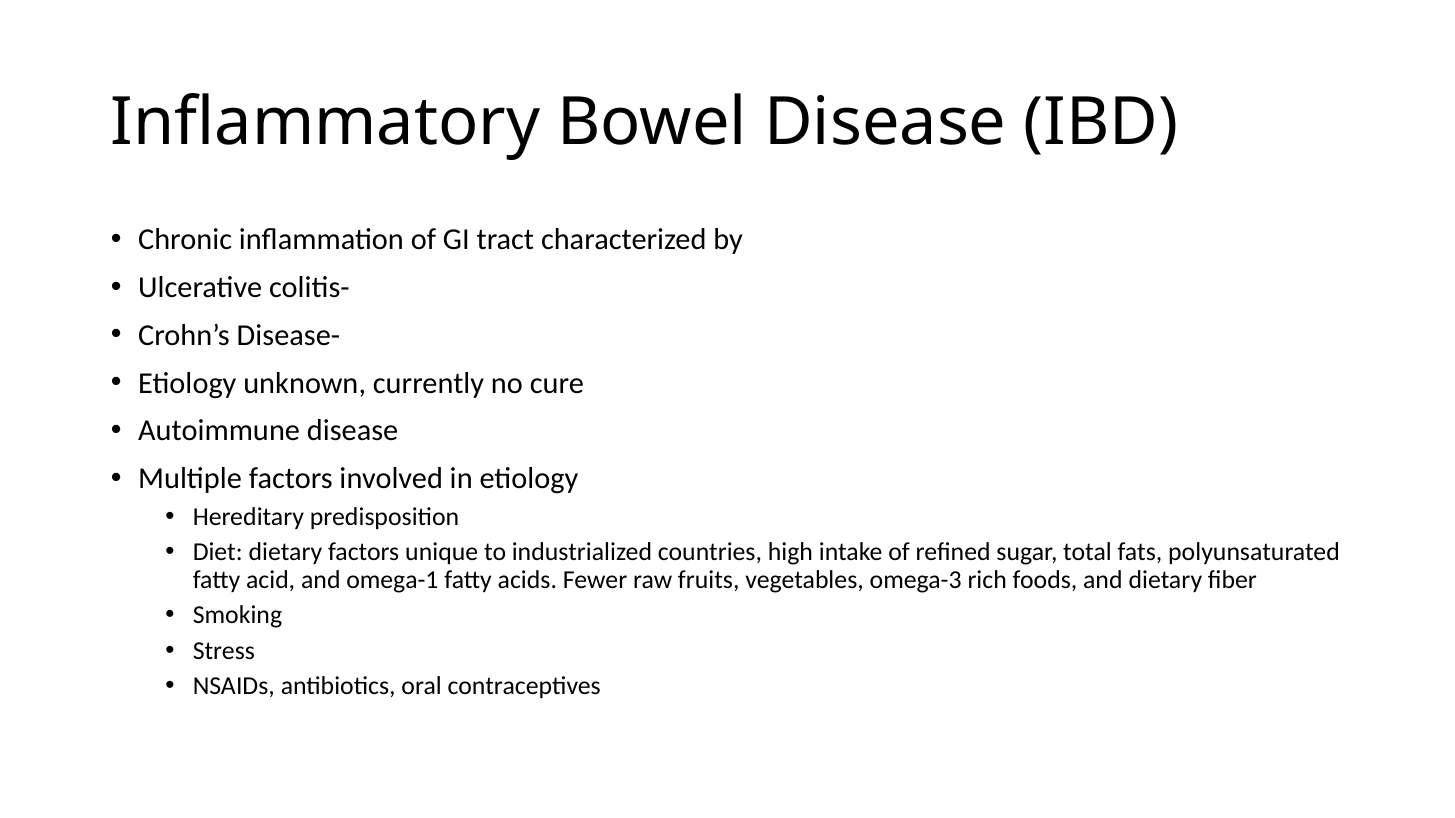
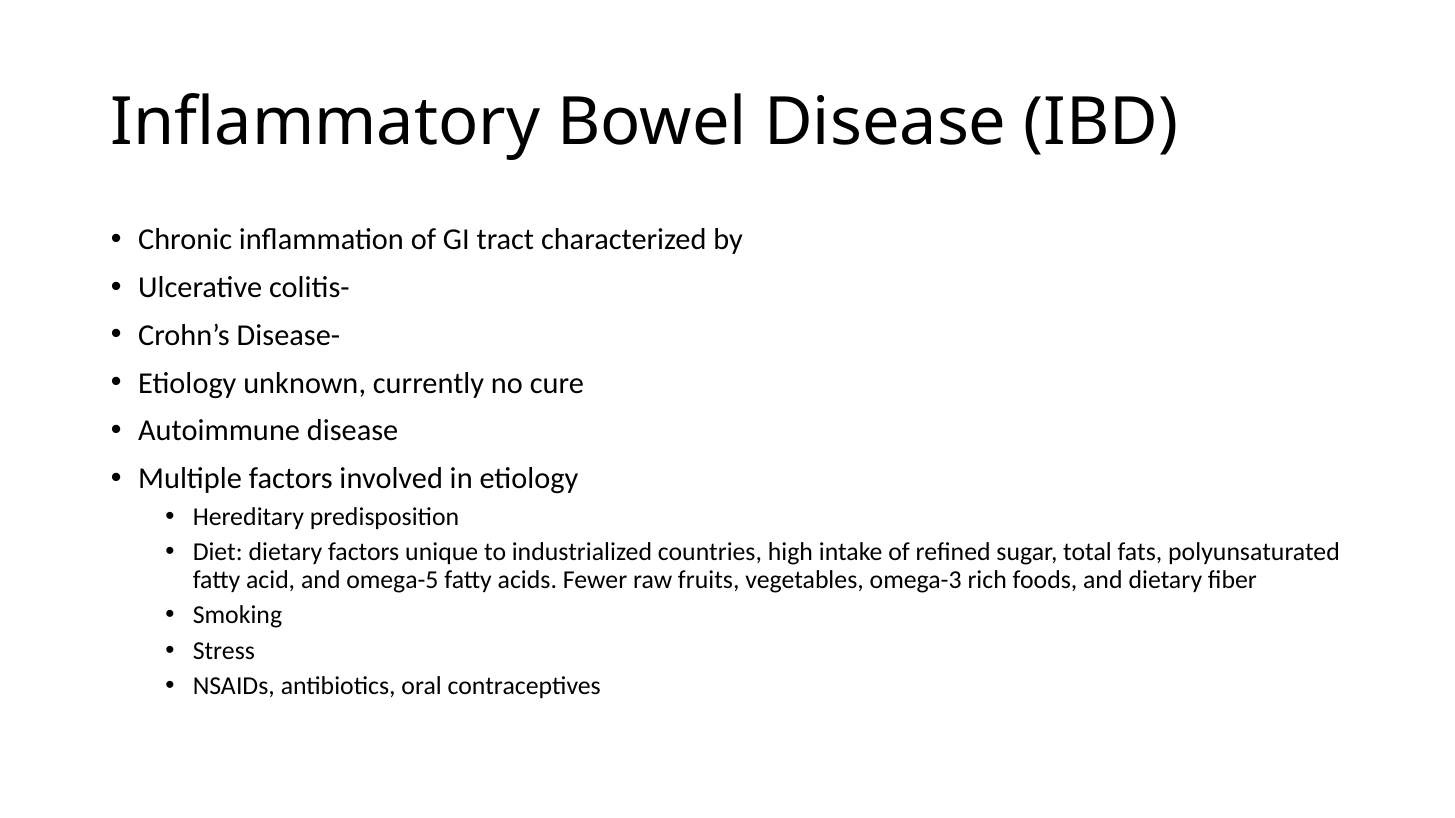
omega-1: omega-1 -> omega-5 (392, 580)
